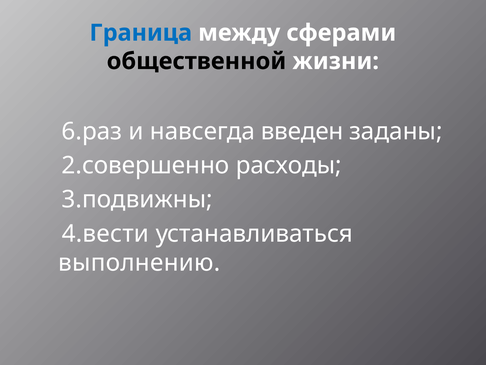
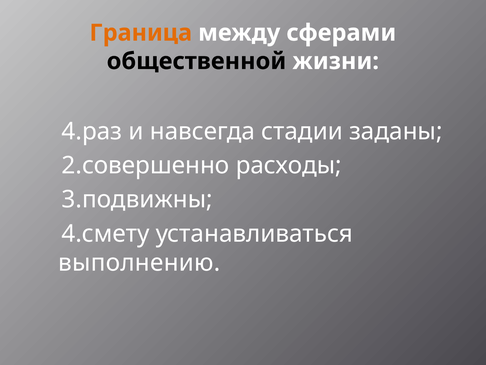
Граница colour: blue -> orange (141, 33)
6.раз: 6.раз -> 4.раз (92, 131)
введен: введен -> стадии (302, 131)
4.вести: 4.вести -> 4.смету (106, 233)
